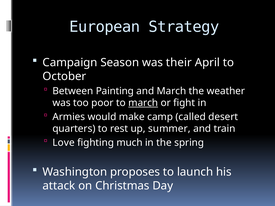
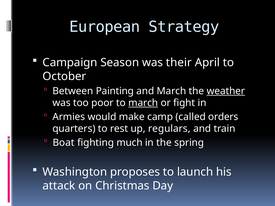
weather underline: none -> present (226, 91)
desert: desert -> orders (223, 117)
summer: summer -> regulars (169, 129)
Love: Love -> Boat (64, 143)
